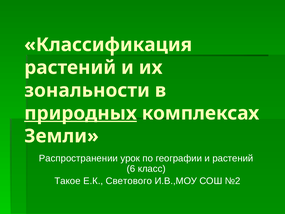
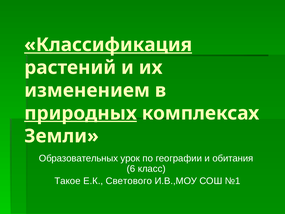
Классификация underline: none -> present (108, 45)
зональности: зональности -> изменением (87, 90)
Распространении: Распространении -> Образовательных (78, 158)
и растений: растений -> обитания (233, 158)
№2: №2 -> №1 (233, 181)
